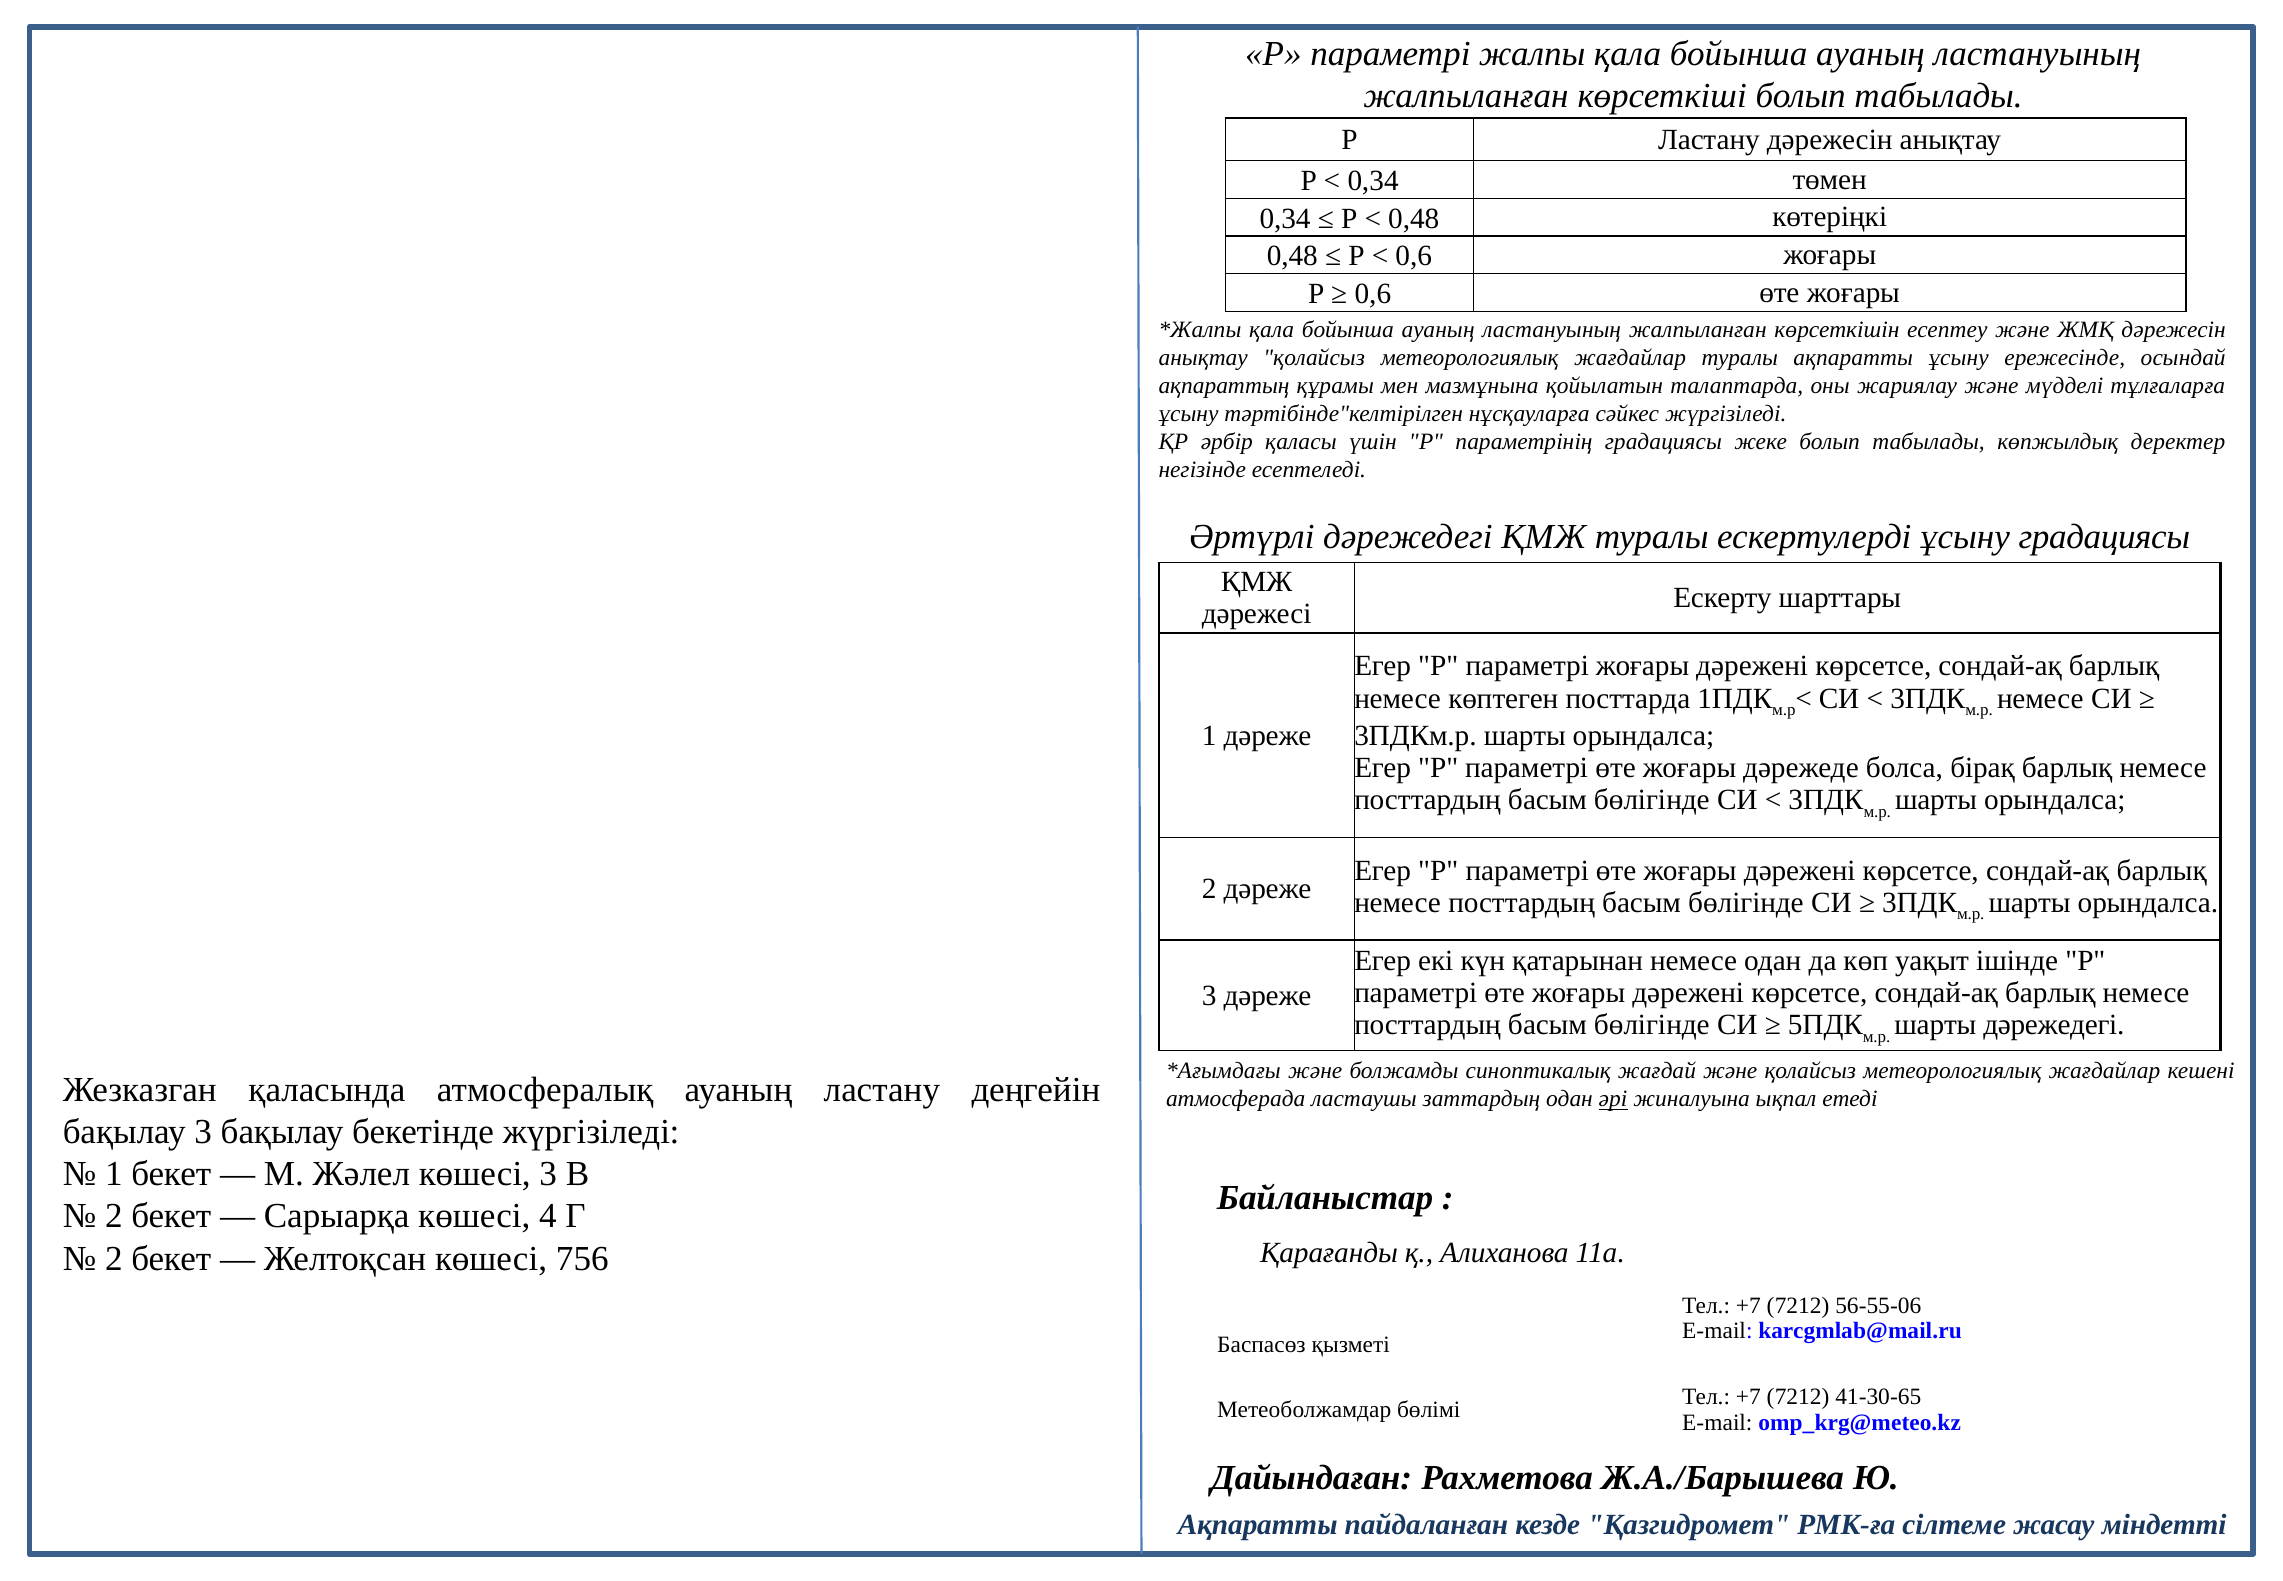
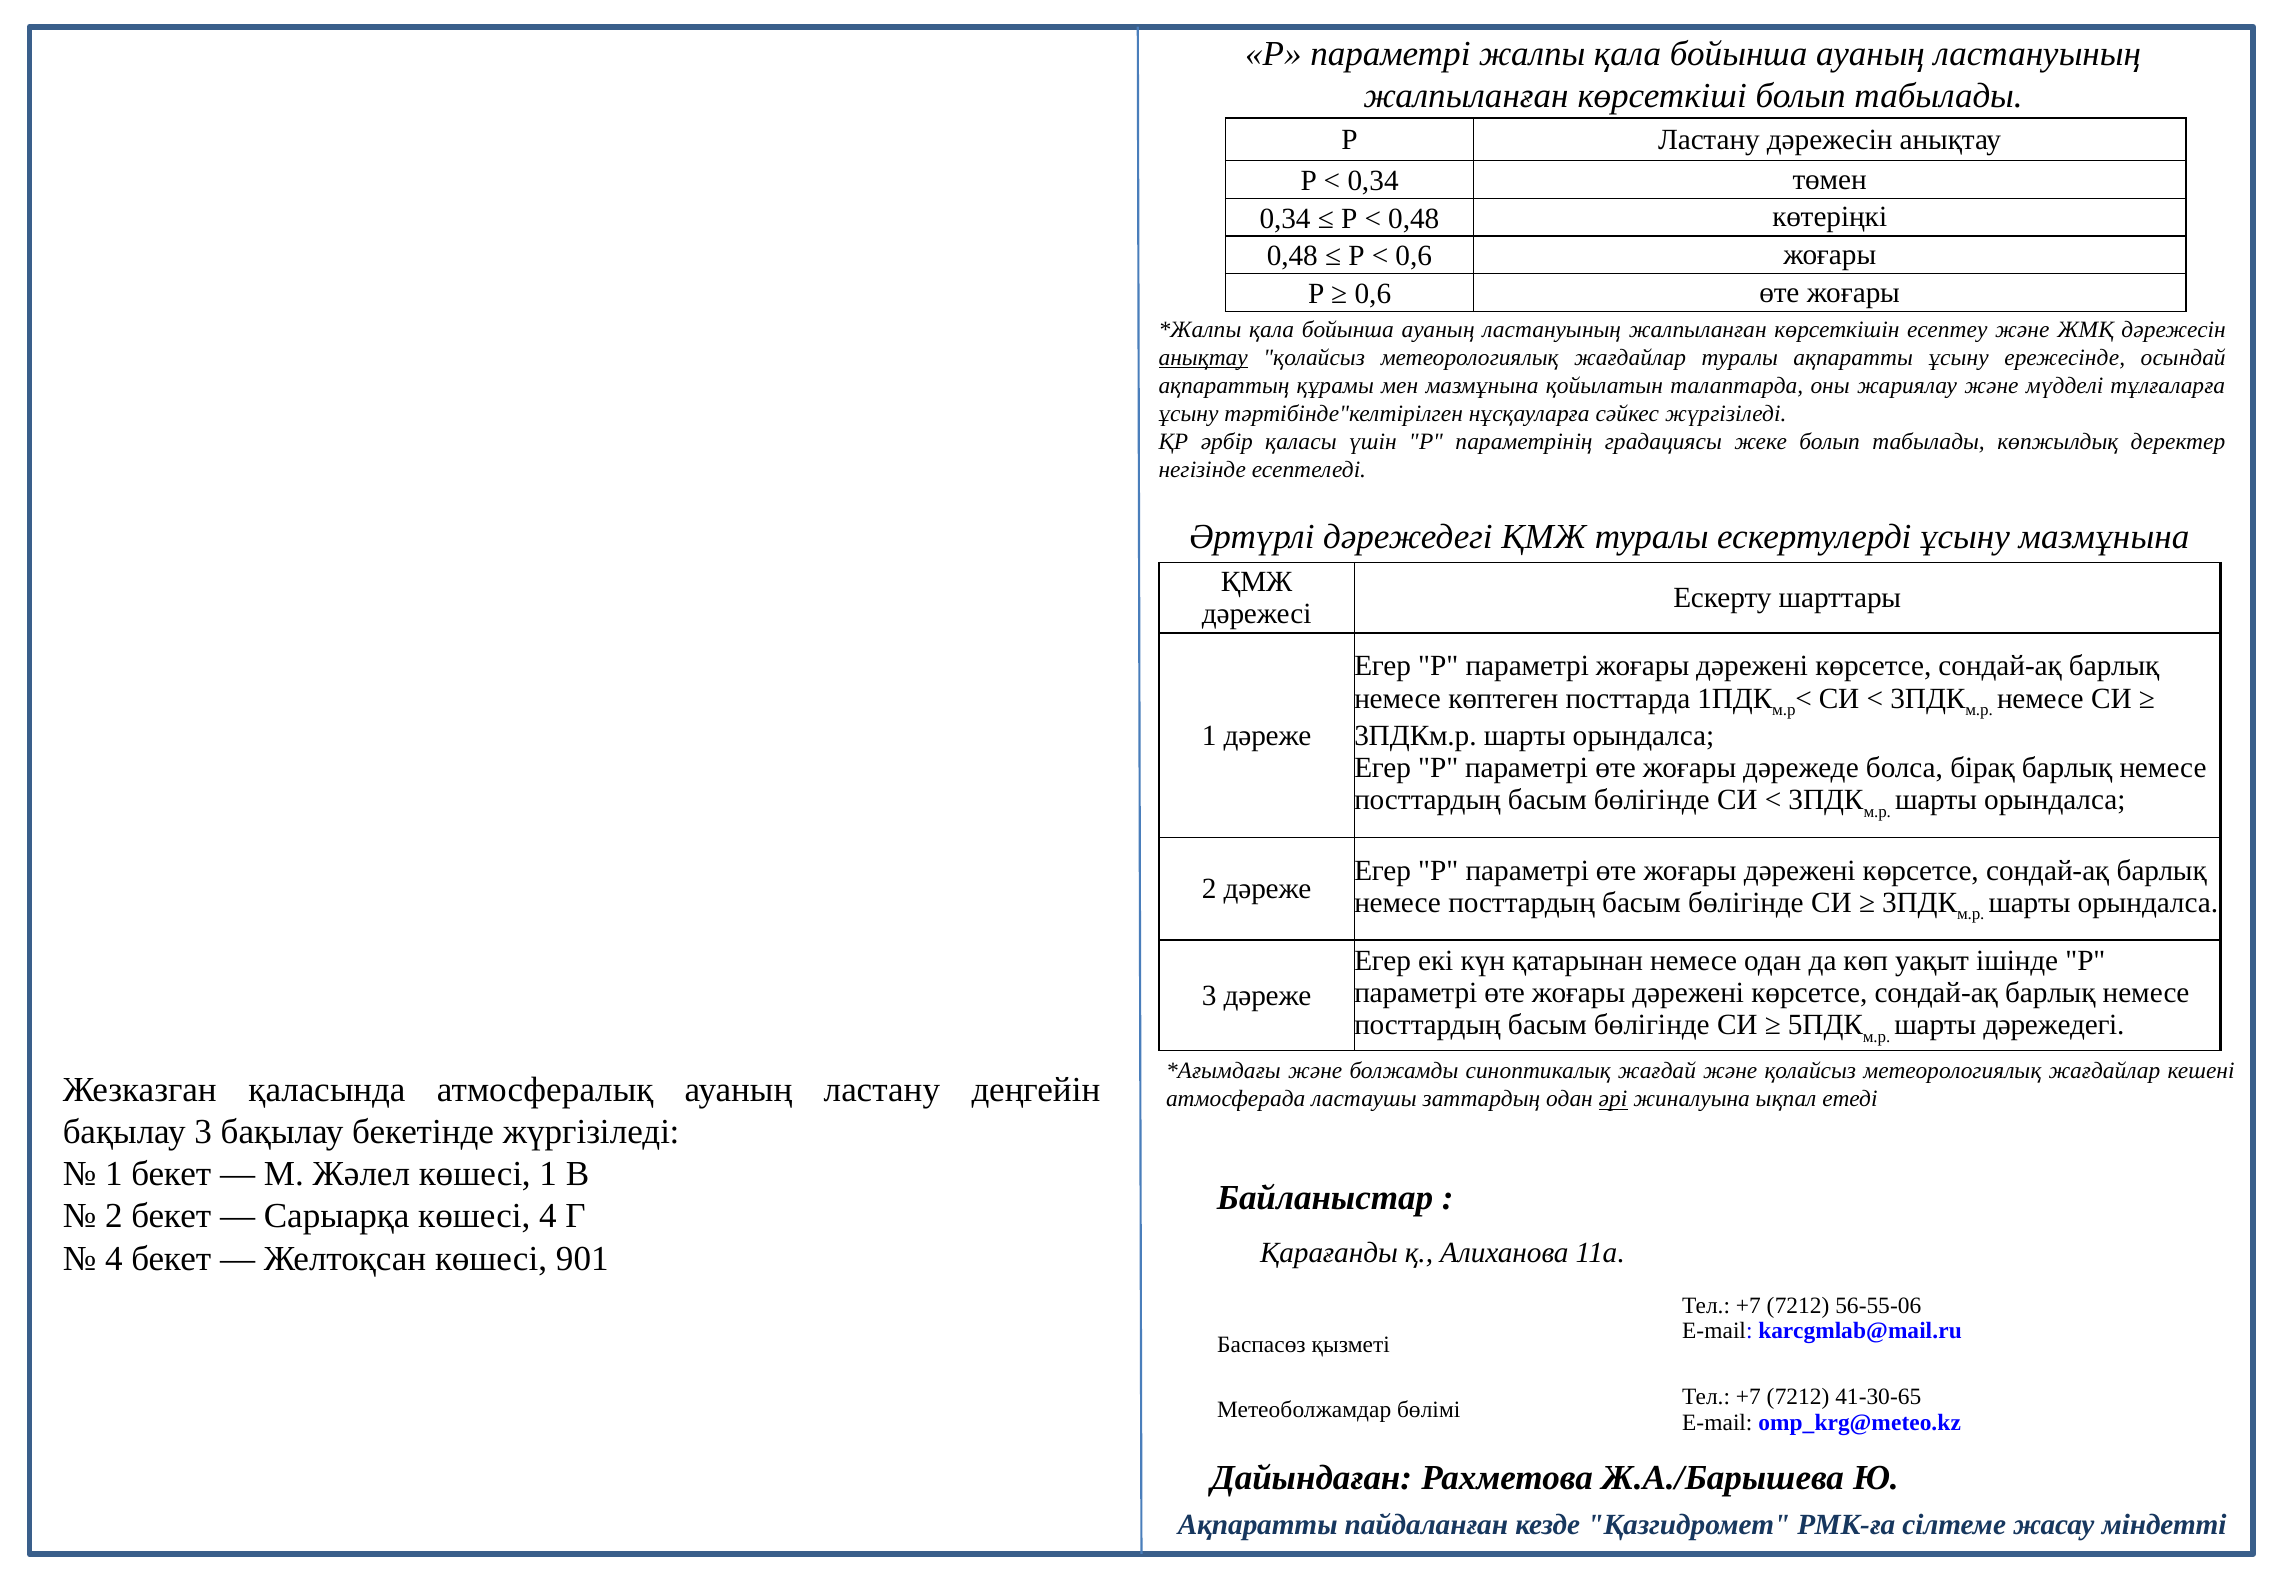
анықтау underline: none -> present (1203, 357)
ұсыну градациясы: градациясы -> мазмұнына (2104, 536)
көшесі 3: 3 -> 1 (548, 1174)
2: 2 -> 4 (114, 1258)
756: 756 -> 901 (582, 1258)
